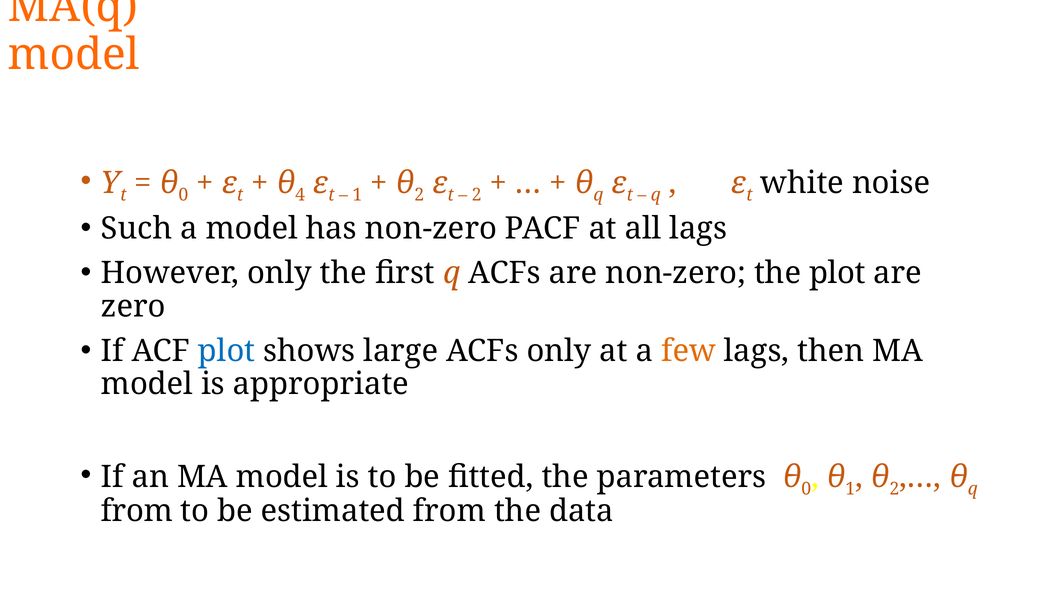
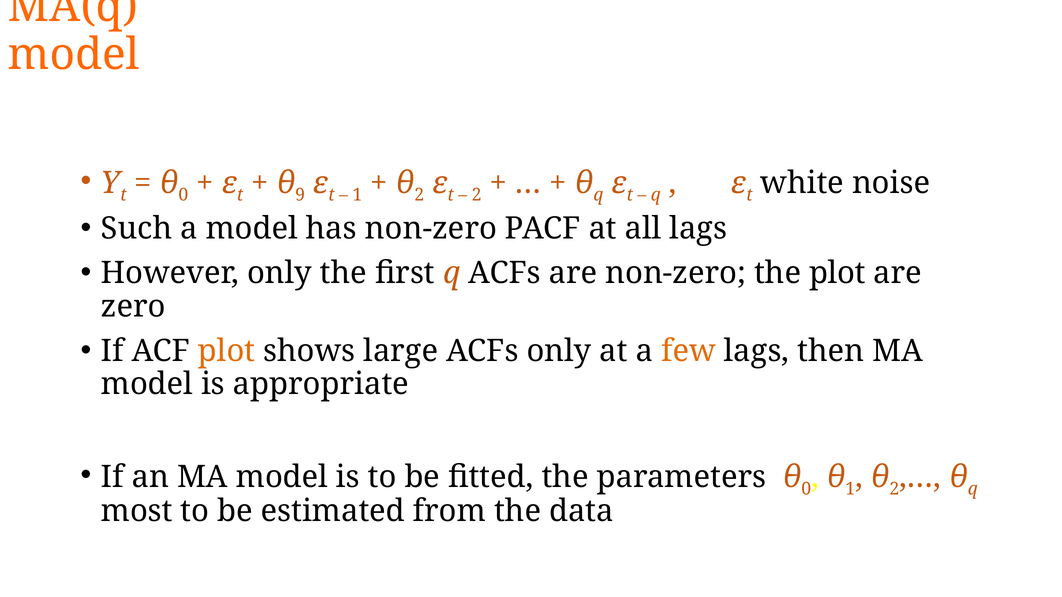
4: 4 -> 9 (300, 195)
plot colour: blue -> orange (227, 351)
from: from -> most (137, 511)
